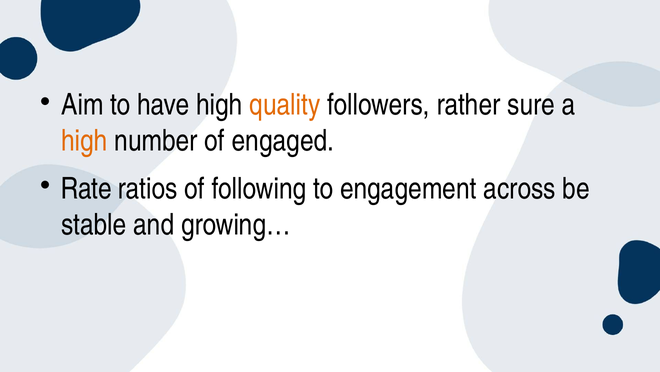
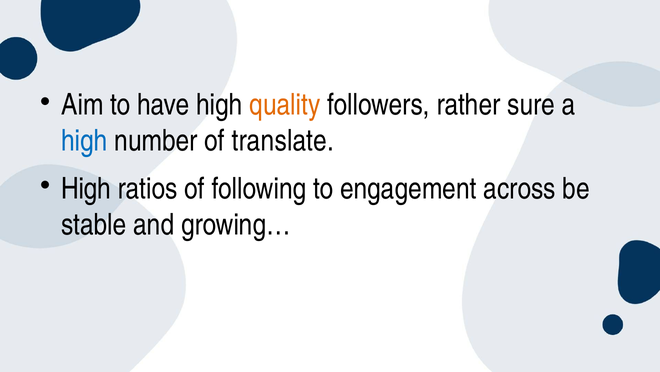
high colour: orange -> blue (84, 141)
engaged: engaged -> translate (283, 141)
Rate: Rate -> High (86, 188)
